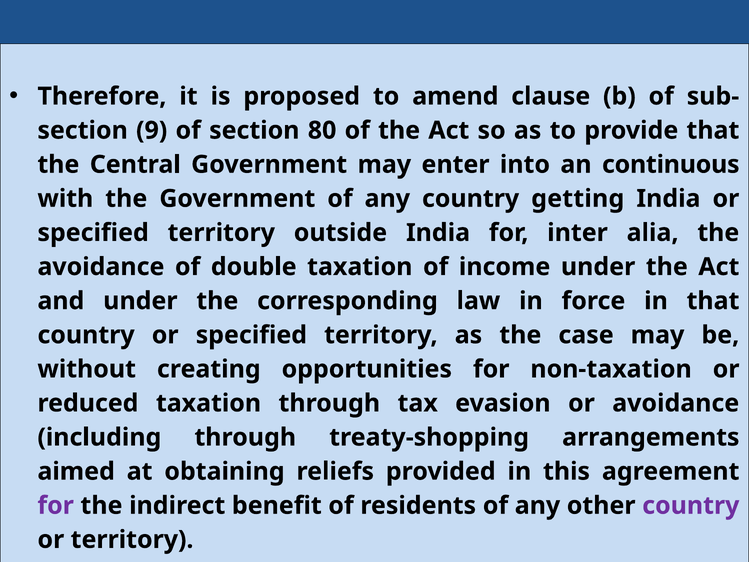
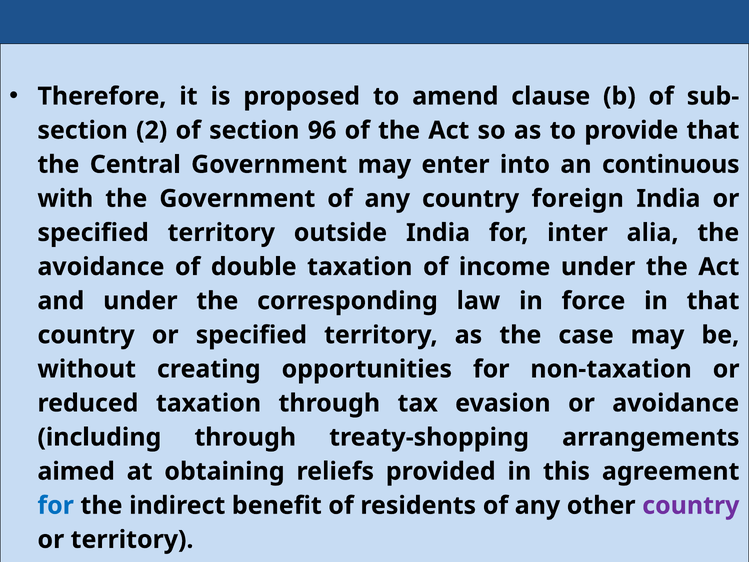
9: 9 -> 2 (152, 130)
80: 80 -> 96 (322, 130)
getting: getting -> foreign (578, 199)
for colour: purple -> blue (56, 505)
